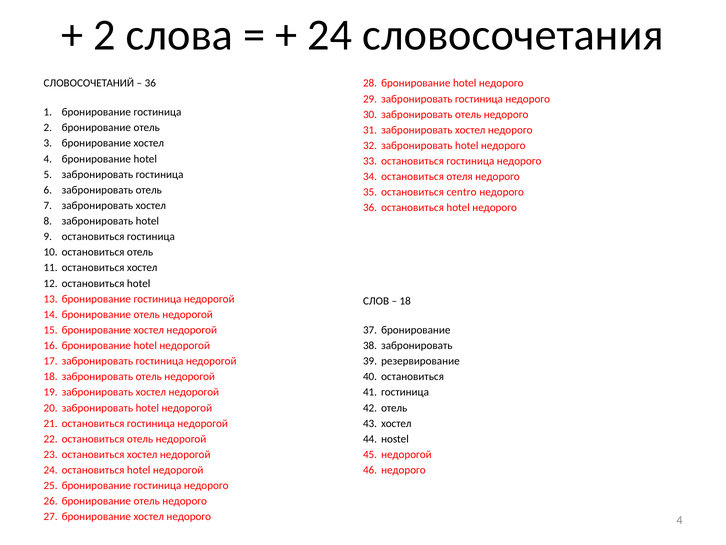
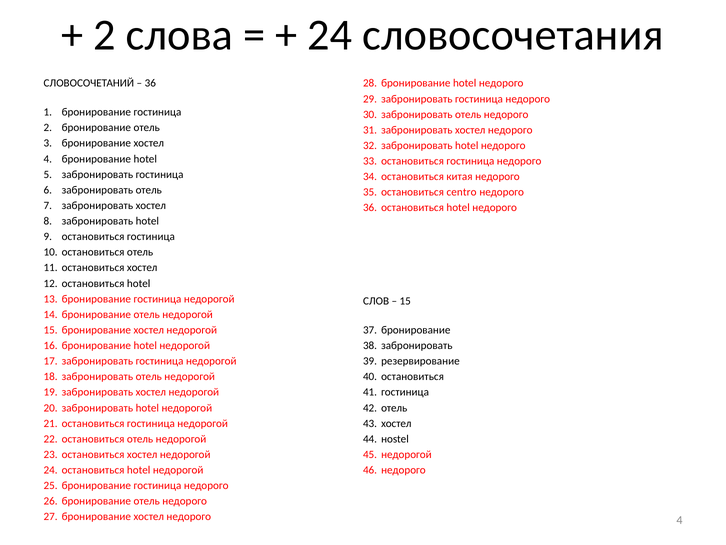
отеля: отеля -> китая (459, 176)
18: 18 -> 15 (405, 301)
